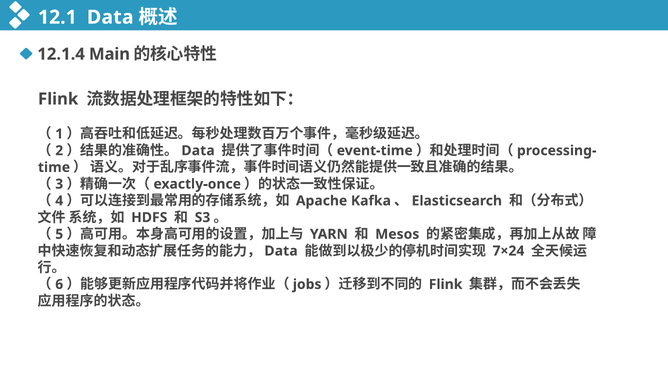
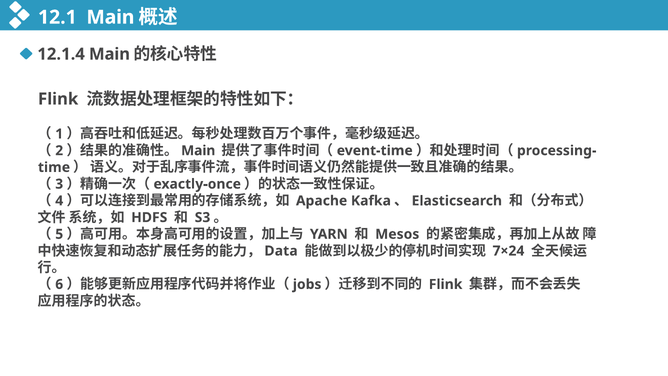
12.1 Data: Data -> Main (110, 17)
Data: Data -> Main (198, 150)
